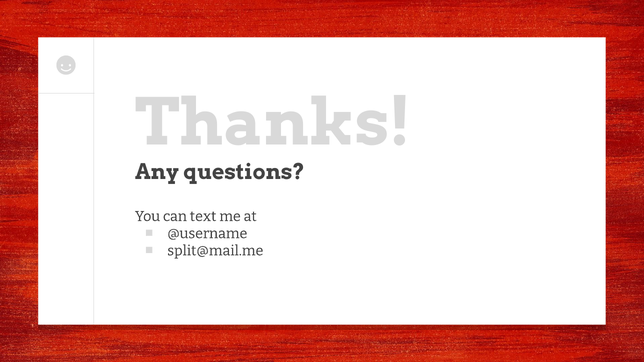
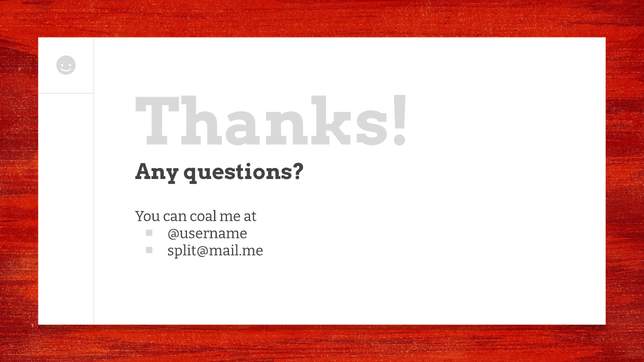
text: text -> coal (203, 216)
